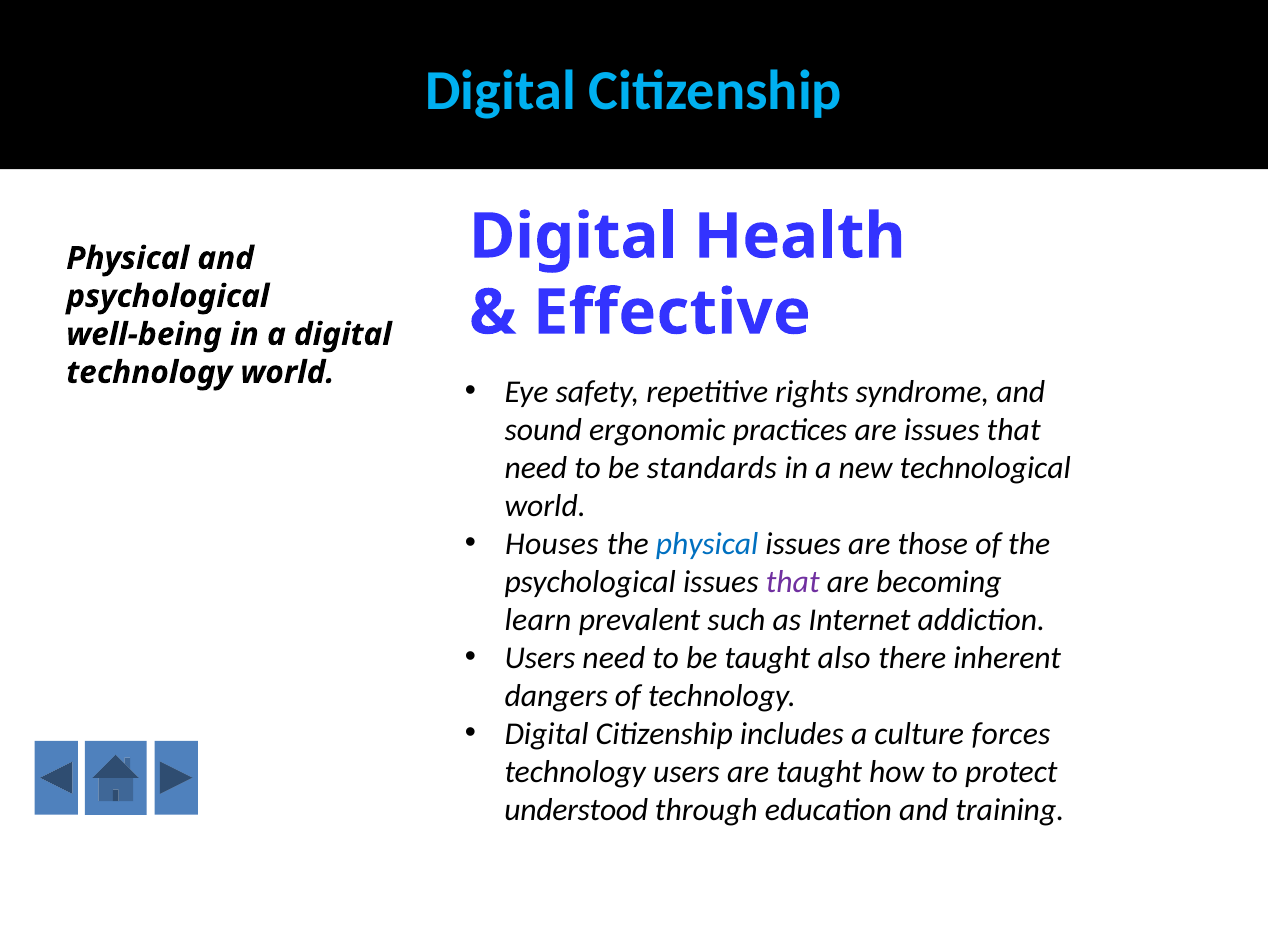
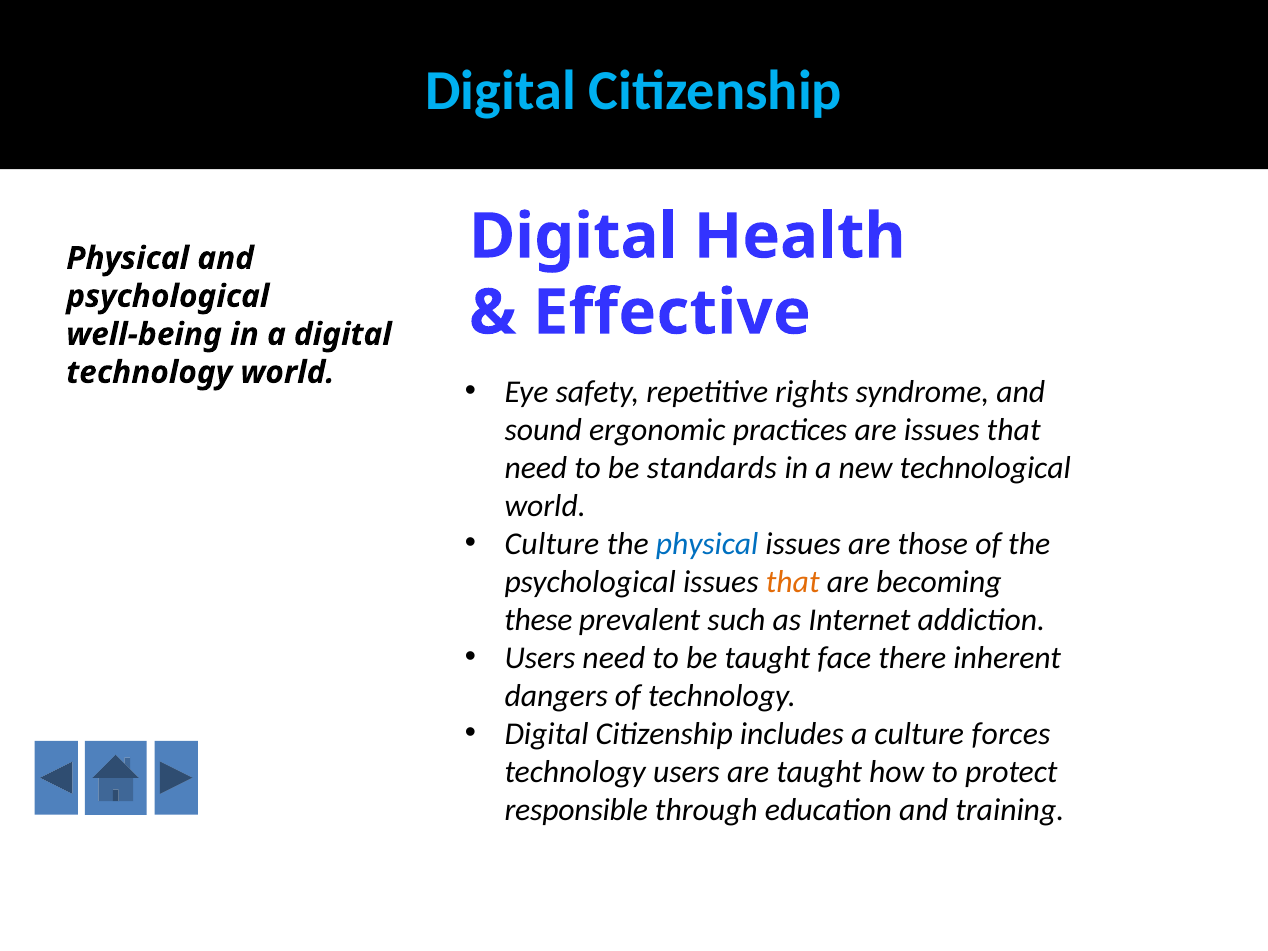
Houses: Houses -> Culture (552, 544)
that colour: purple -> orange (793, 582)
learn: learn -> these (538, 620)
also: also -> face (844, 658)
understood: understood -> responsible (576, 810)
